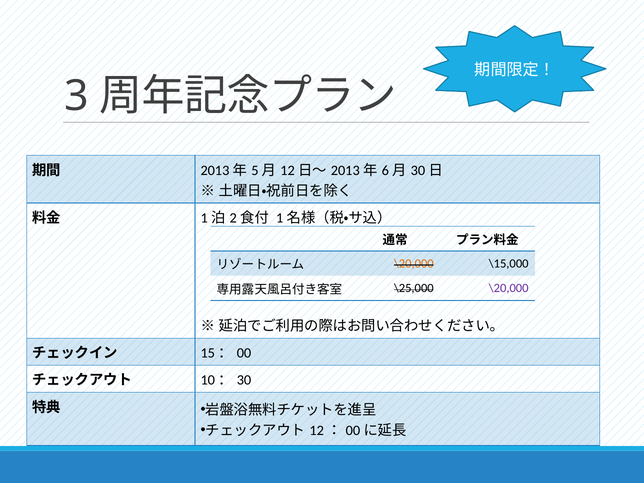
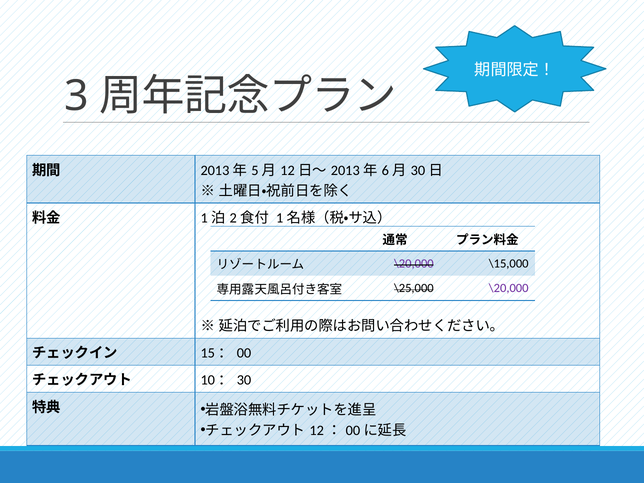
\20,000 colour: orange -> purple (414, 264)
